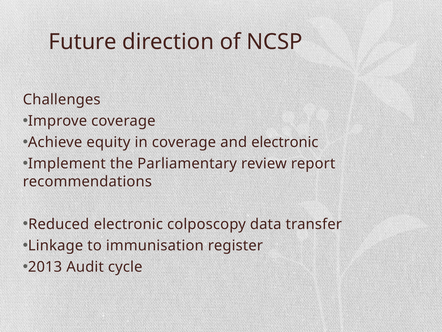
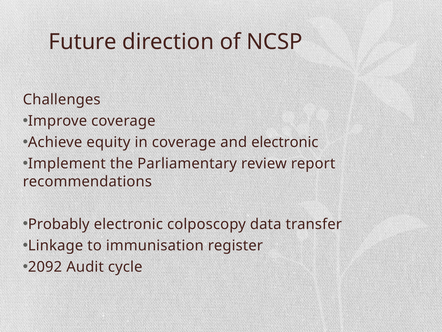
Reduced: Reduced -> Probably (59, 224)
2013: 2013 -> 2092 (45, 267)
